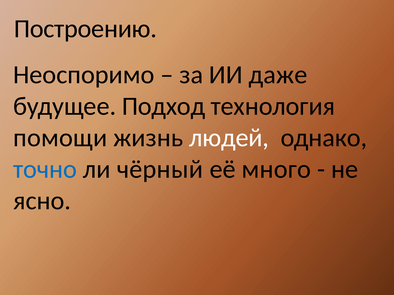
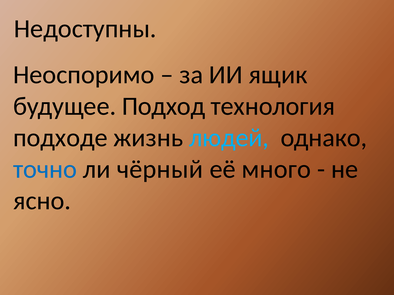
Построению: Построению -> Недоступны (85, 29)
даже: даже -> ящик (278, 75)
помощи: помощи -> подходе (60, 138)
людей colour: white -> light blue (229, 138)
